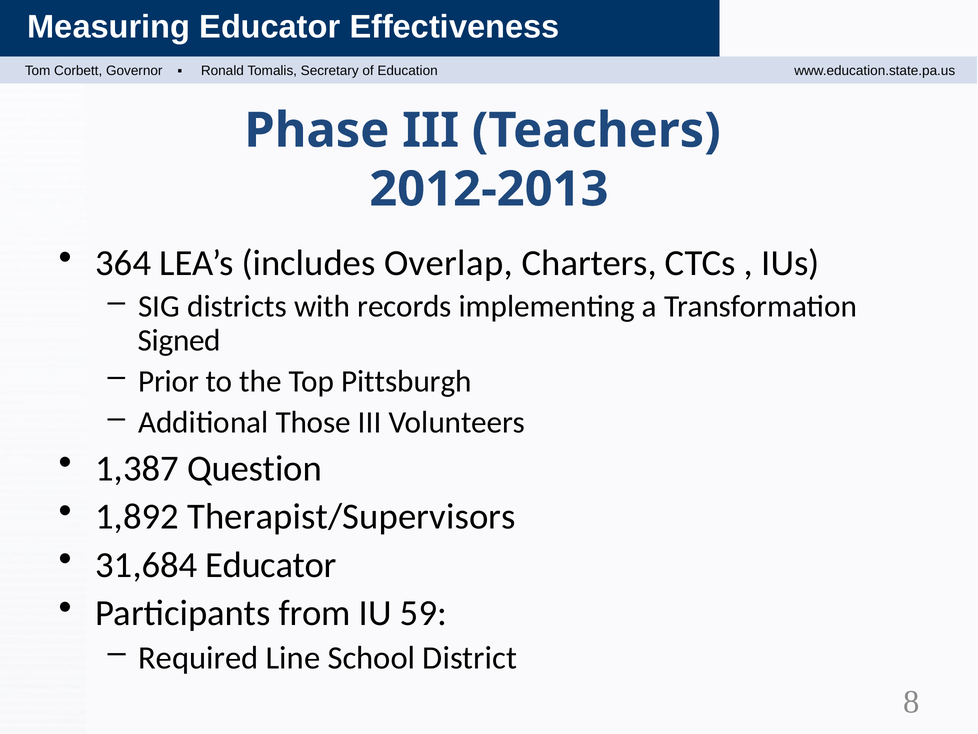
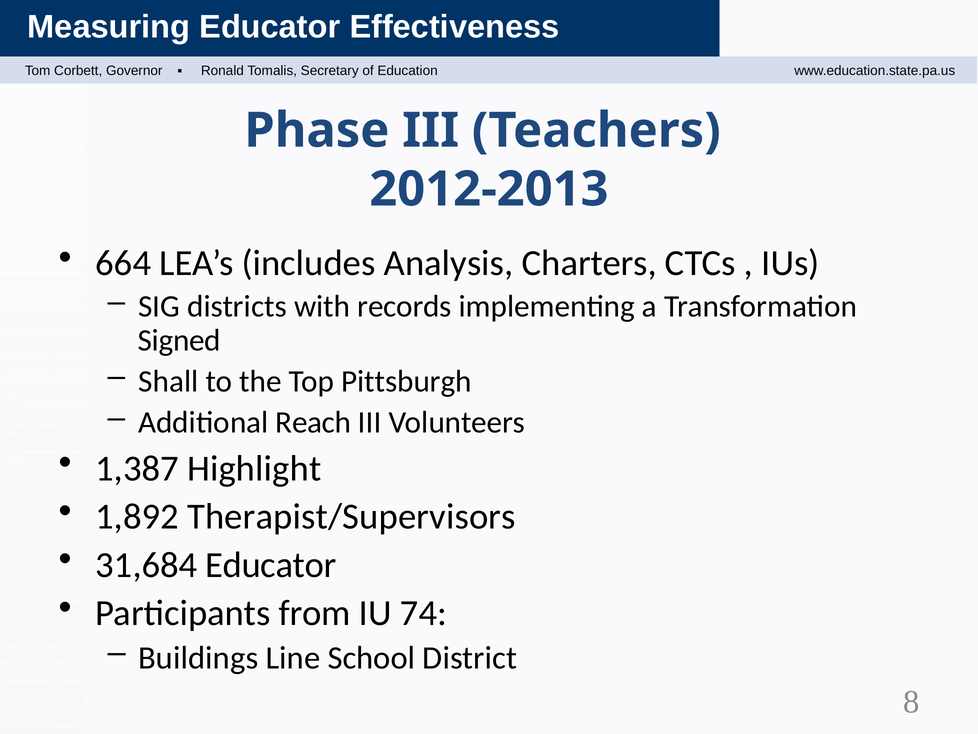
364: 364 -> 664 (123, 263)
Overlap: Overlap -> Analysis (449, 263)
Prior: Prior -> Shall (168, 381)
Those: Those -> Reach (313, 422)
Question: Question -> Highlight (254, 468)
59: 59 -> 74 (423, 613)
Required: Required -> Buildings (198, 657)
